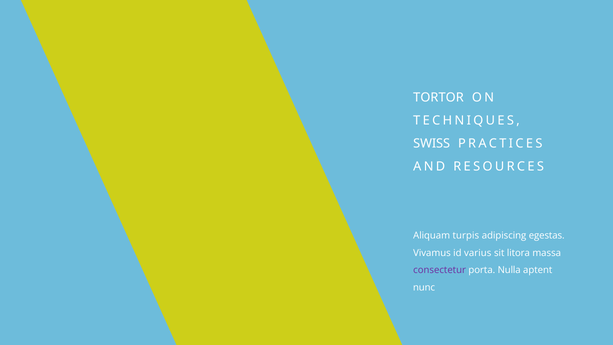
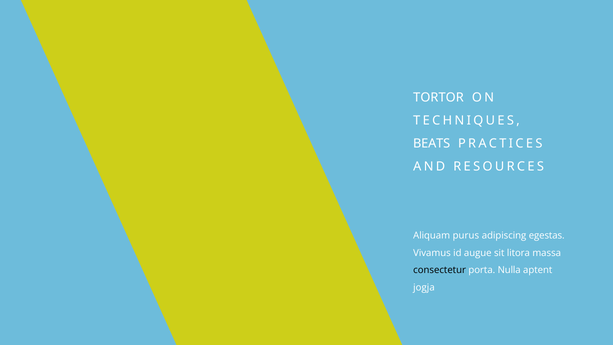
SWISS: SWISS -> BEATS (432, 144)
turpis: turpis -> purus (466, 236)
varius: varius -> augue (478, 253)
consectetur colour: purple -> black (440, 270)
nunc: nunc -> jogja (424, 287)
